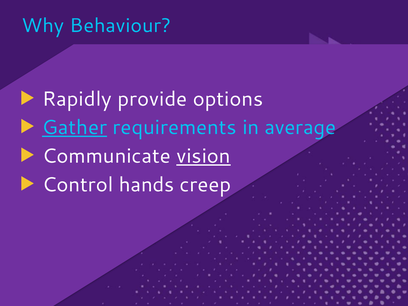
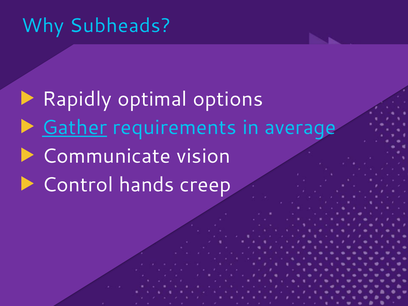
Behaviour: Behaviour -> Subheads (120, 26)
provide: provide -> optimal (152, 99)
vision underline: present -> none (204, 156)
